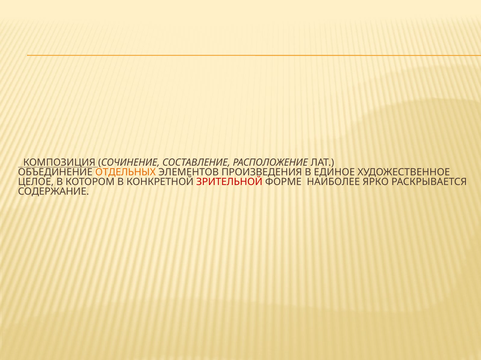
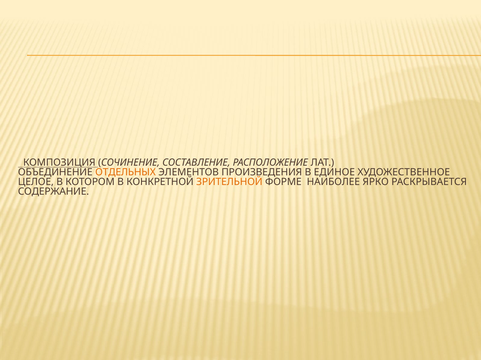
ЗРИТЕЛЬНОЙ colour: red -> orange (229, 182)
